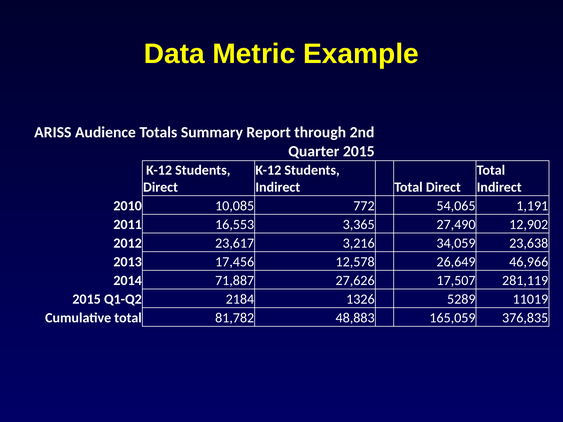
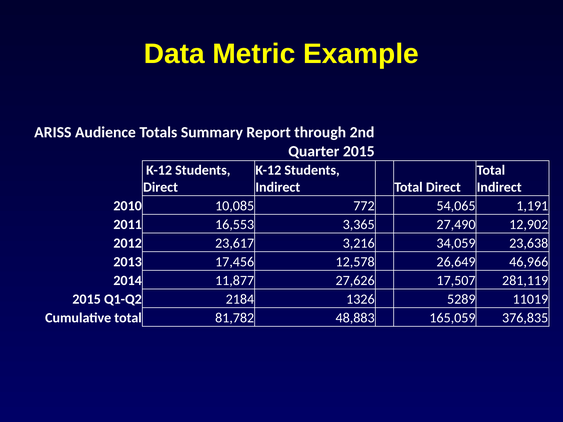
71,887: 71,887 -> 11,877 (235, 281)
